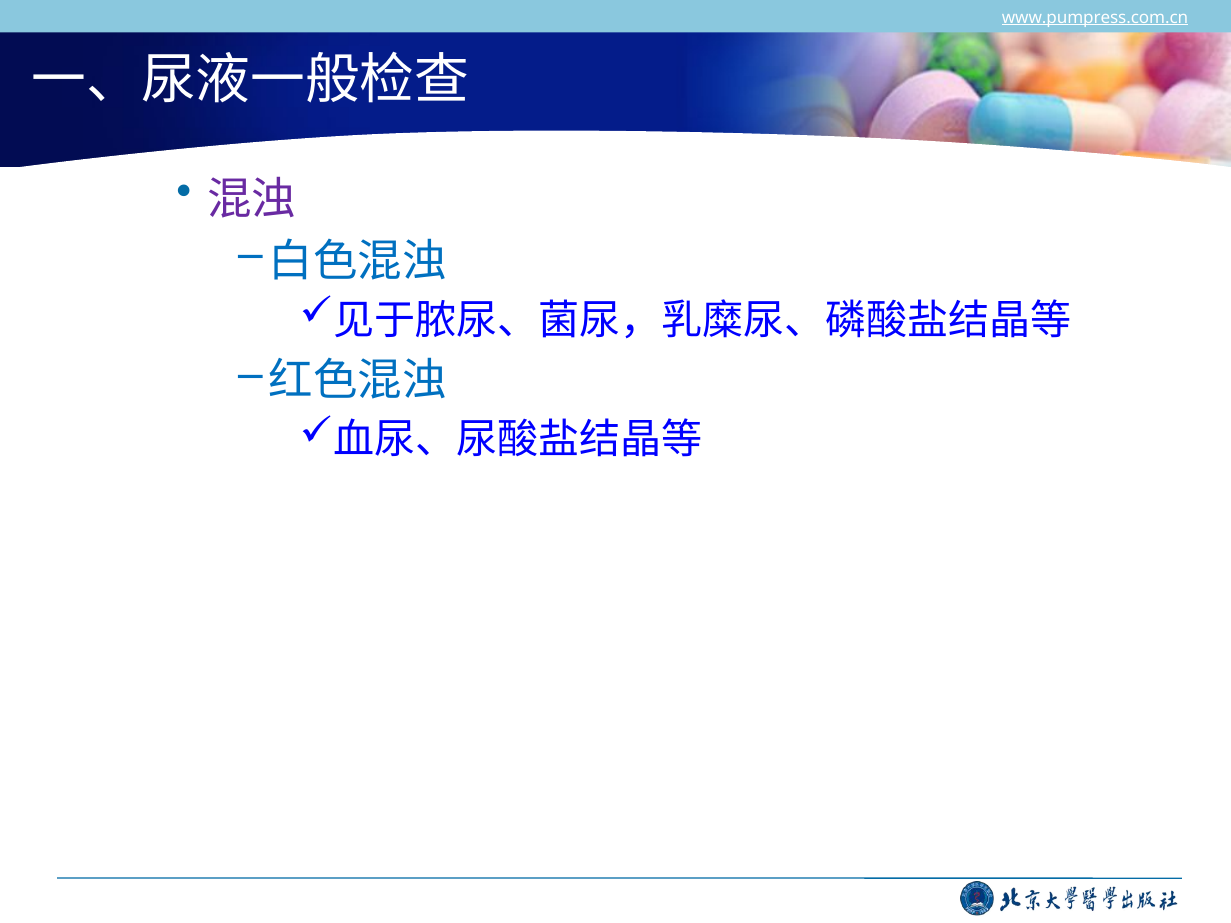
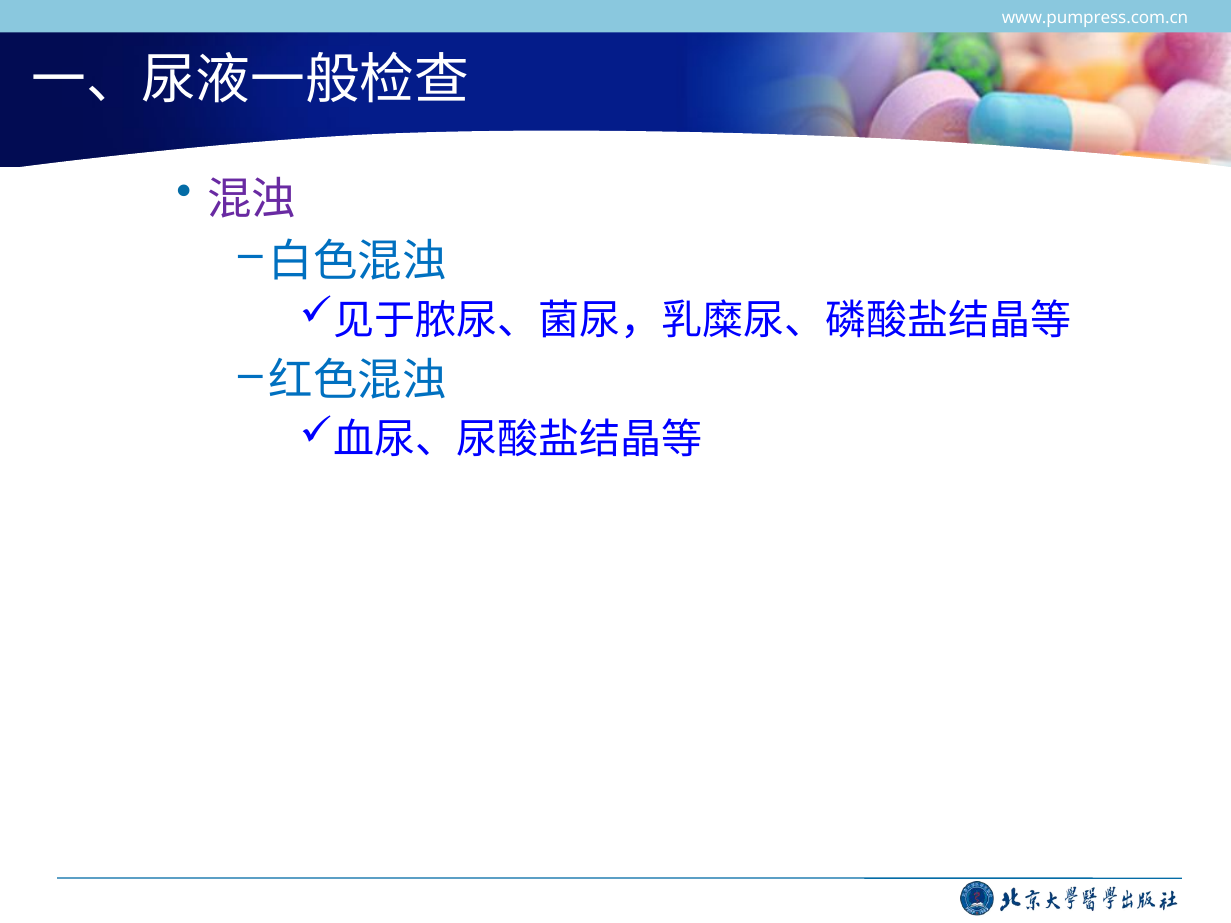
www.pumpress.com.cn underline: present -> none (1095, 18)
